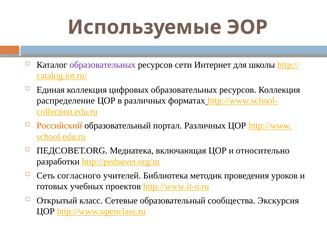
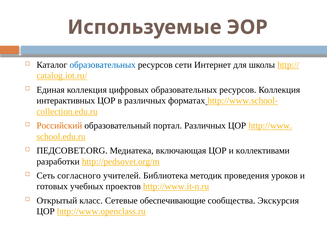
образовательных colour: purple -> blue (103, 65)
распределение: распределение -> интерактивных (66, 101)
относительно: относительно -> коллективами (263, 151)
Сетевые образовательный: образовательный -> обеспечивающие (173, 201)
